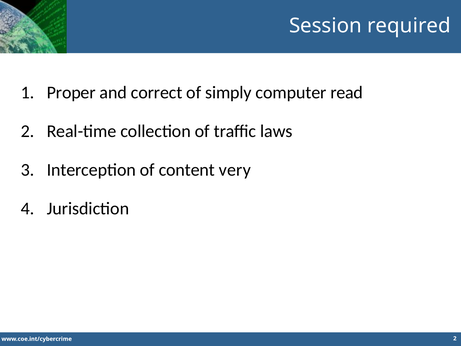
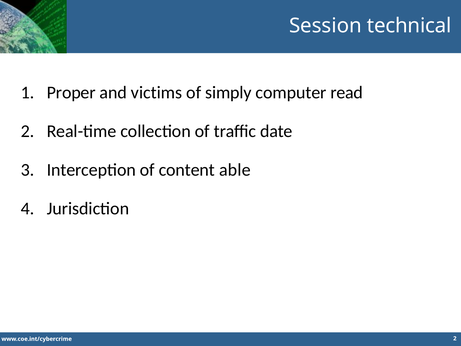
required: required -> technical (409, 26)
correct: correct -> victims (157, 93)
laws: laws -> date (276, 131)
very: very -> able (235, 170)
